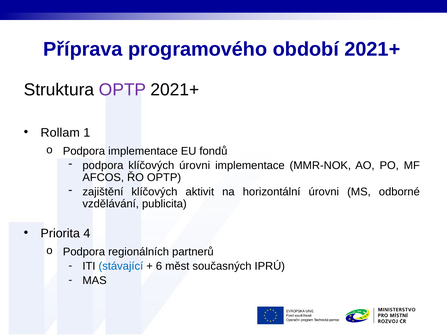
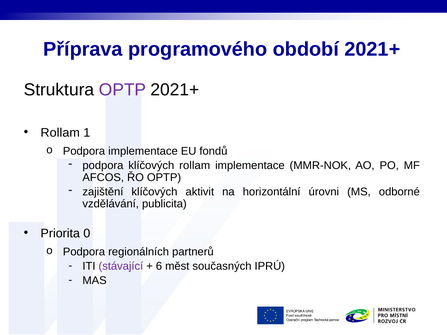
klíčových úrovni: úrovni -> rollam (195, 165)
4: 4 -> 0 (87, 233)
stávající colour: blue -> purple (121, 266)
